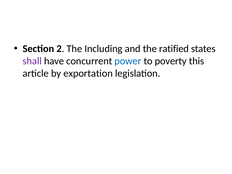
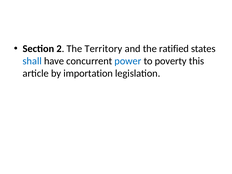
Including: Including -> Territory (103, 49)
shall colour: purple -> blue (32, 61)
exportation: exportation -> importation (88, 73)
